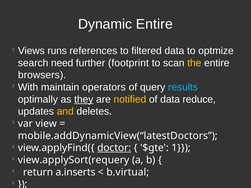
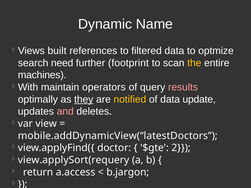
Dynamic Entire: Entire -> Name (154, 24)
runs: runs -> built (57, 51)
browsers: browsers -> machines (42, 75)
results colour: light blue -> pink (183, 87)
reduce: reduce -> update (199, 99)
and colour: yellow -> pink (65, 112)
doctor underline: present -> none (114, 148)
1: 1 -> 2 (181, 148)
a.inserts: a.inserts -> a.access (76, 172)
b.virtual: b.virtual -> b.jargon (128, 172)
